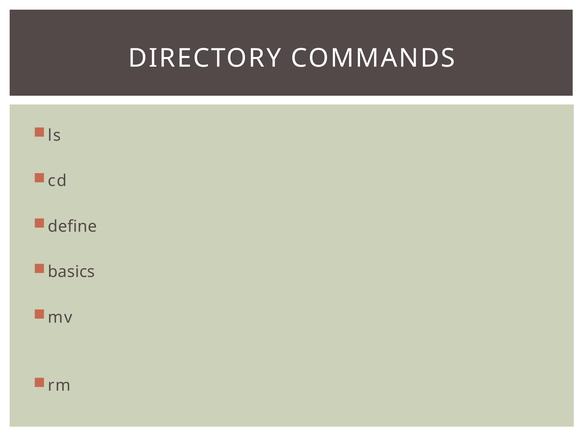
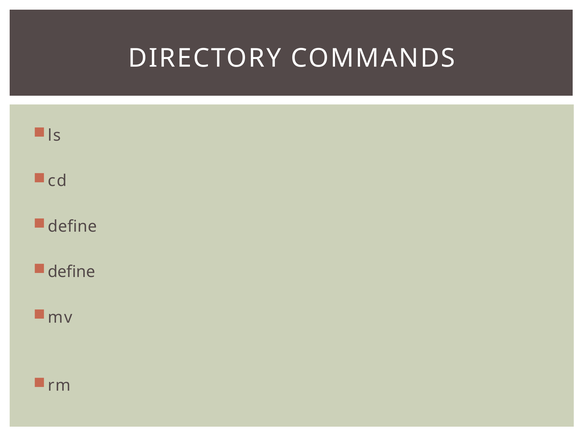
basics: basics -> define (72, 272)
